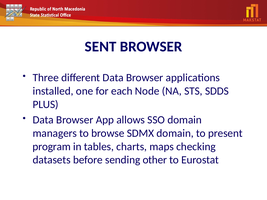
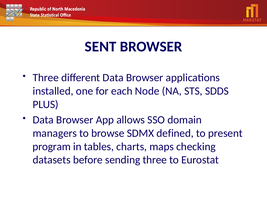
SDMX domain: domain -> defined (175, 133)
sending other: other -> three (155, 160)
